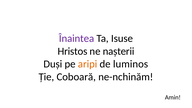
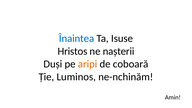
Înaintea colour: purple -> blue (77, 38)
luminos: luminos -> coboară (131, 64)
Coboară: Coboară -> Luminos (76, 77)
